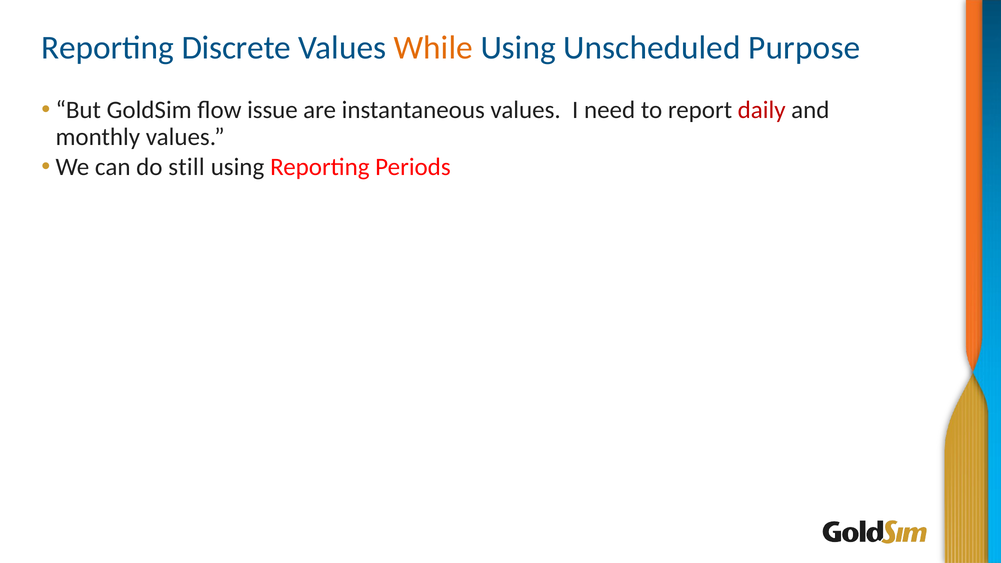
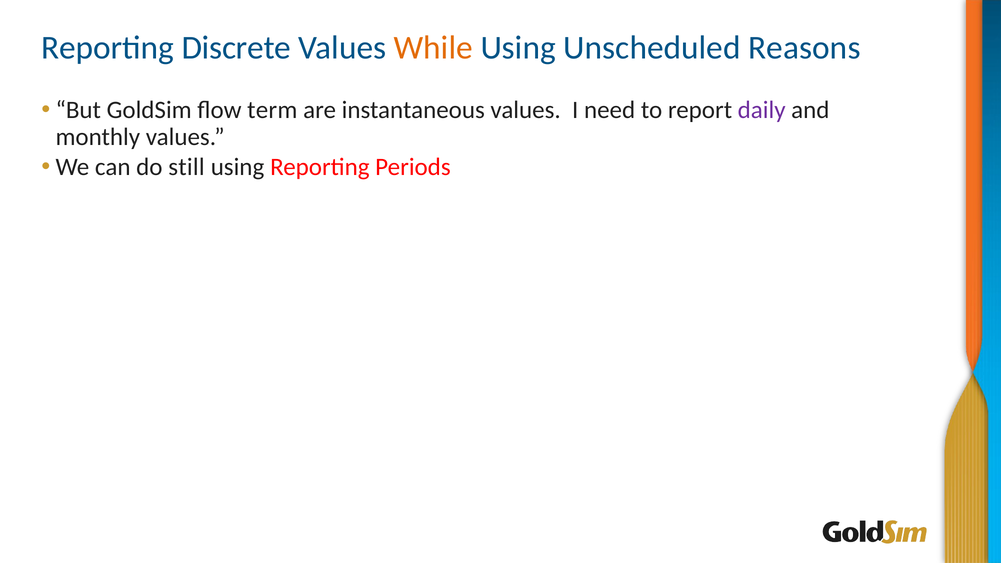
Purpose: Purpose -> Reasons (804, 48)
issue: issue -> term (272, 110)
daily colour: red -> purple (762, 110)
